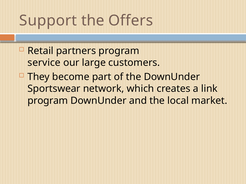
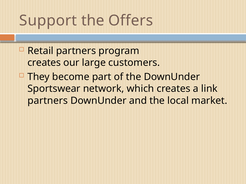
service: service -> creates (44, 63)
program: program -> partners (48, 101)
